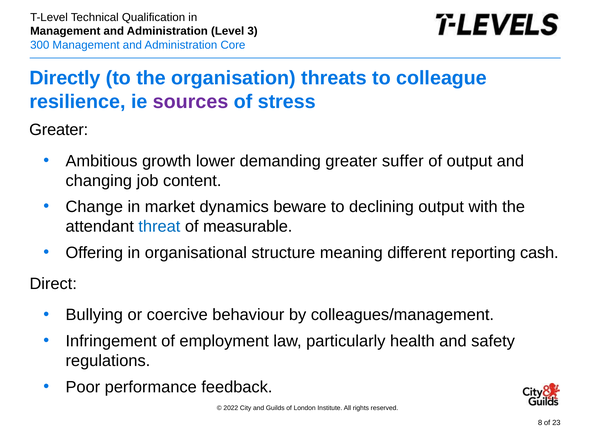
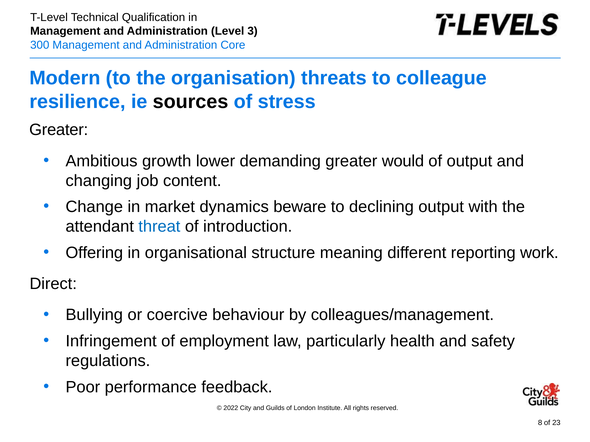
Directly: Directly -> Modern (65, 78)
sources colour: purple -> black (191, 102)
suffer: suffer -> would (403, 161)
measurable: measurable -> introduction (248, 227)
cash: cash -> work (539, 253)
